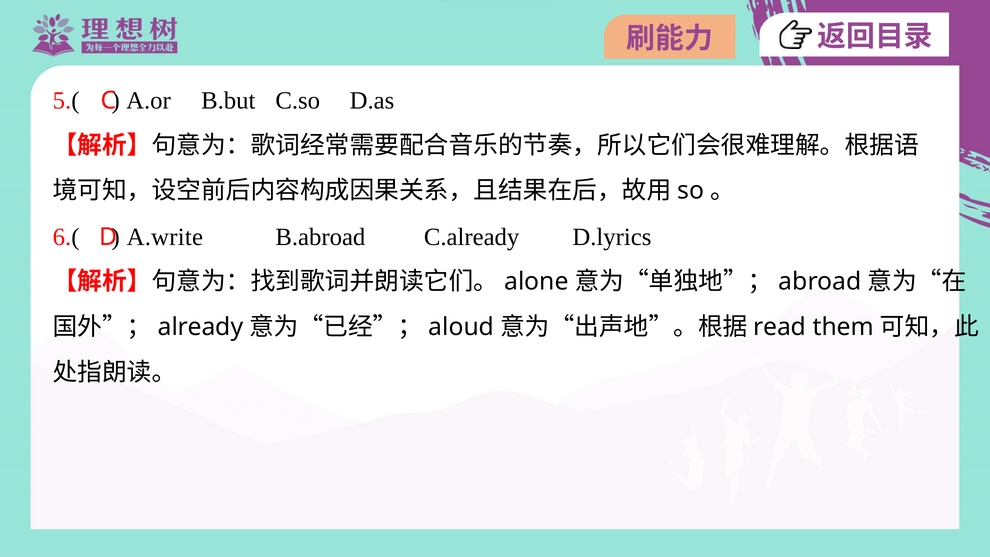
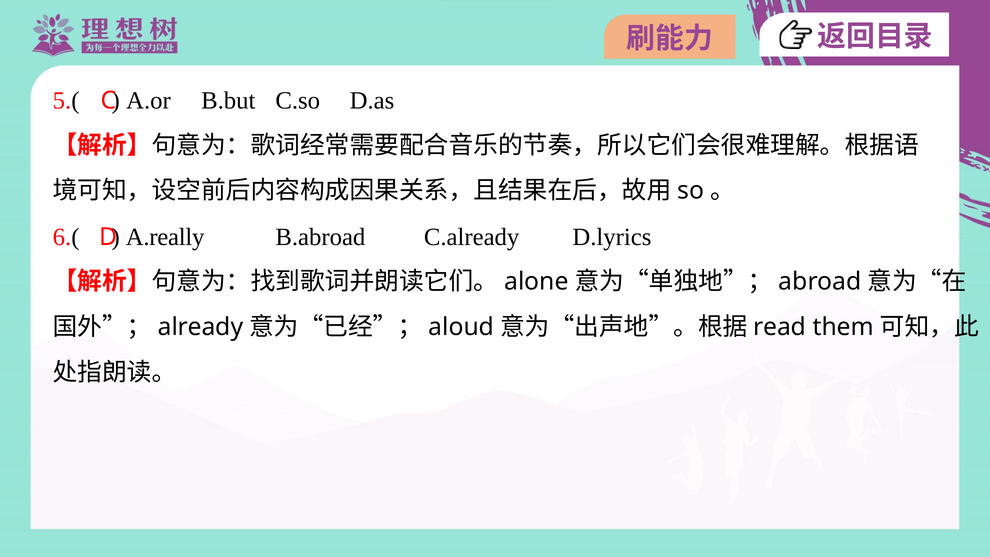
A.write: A.write -> A.really (165, 237)
